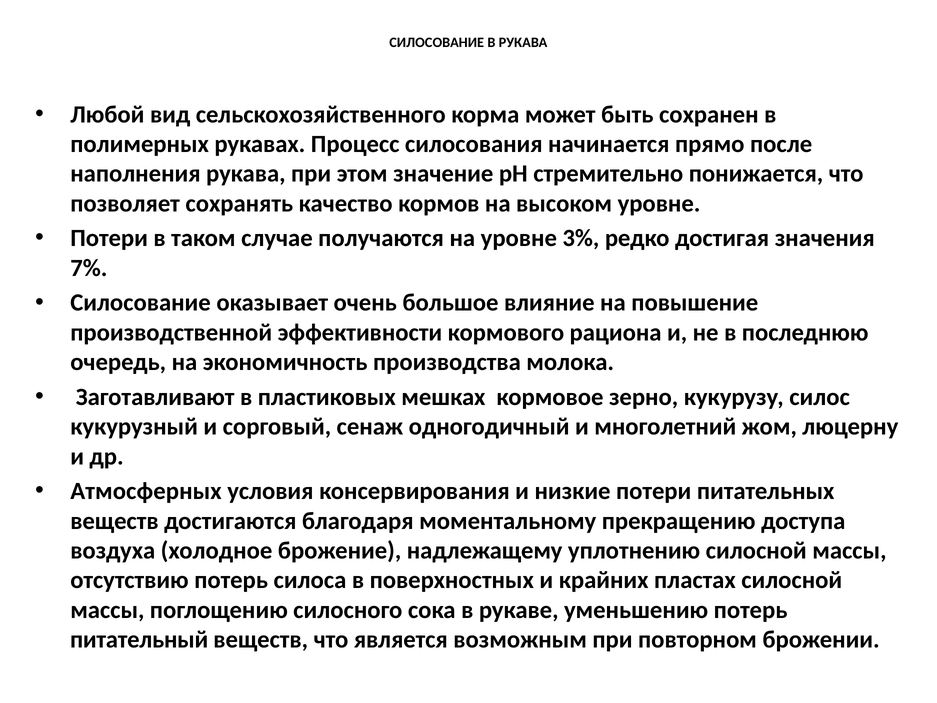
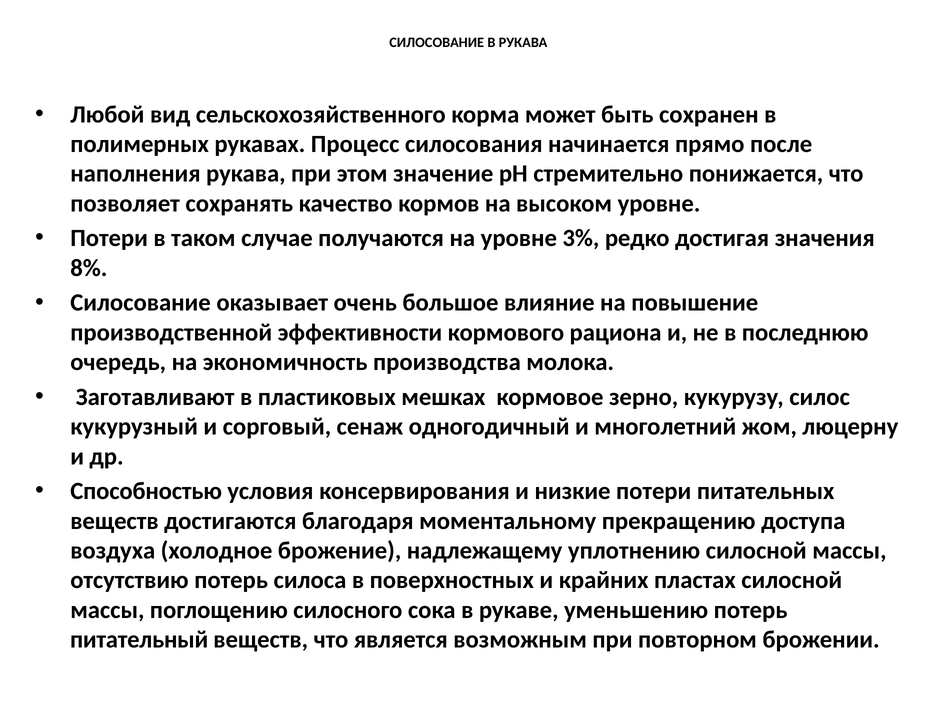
7%: 7% -> 8% (89, 268)
Атмосферных: Атмосферных -> Способностью (146, 491)
